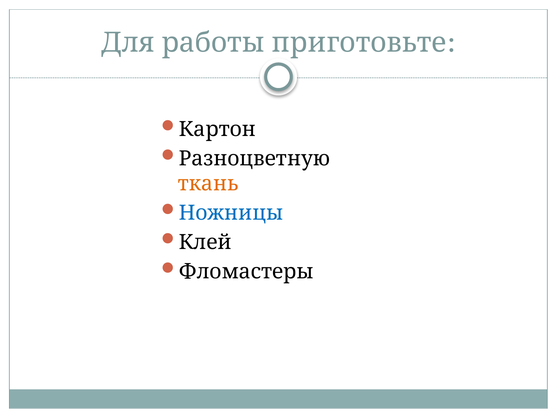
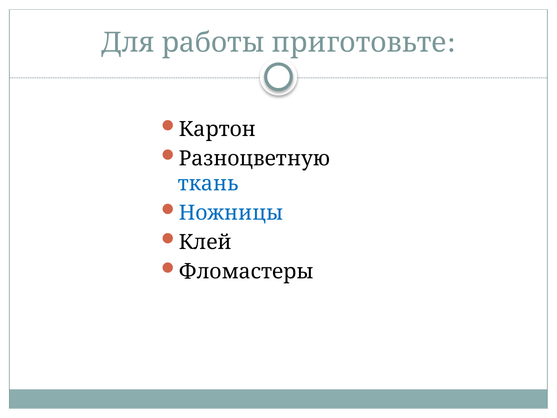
ткань colour: orange -> blue (208, 183)
